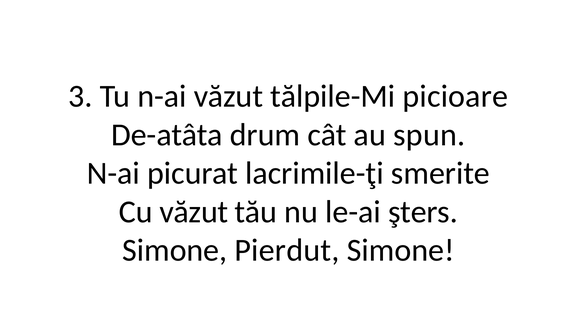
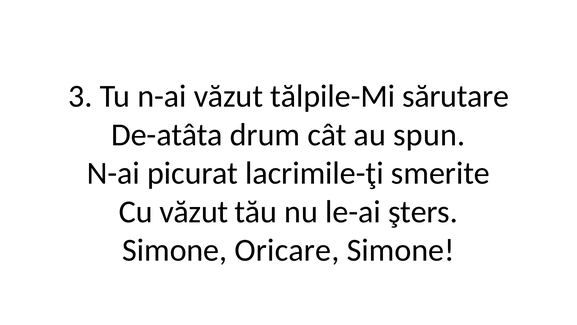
picioare: picioare -> sărutare (456, 96)
Pierdut: Pierdut -> Oricare (287, 250)
